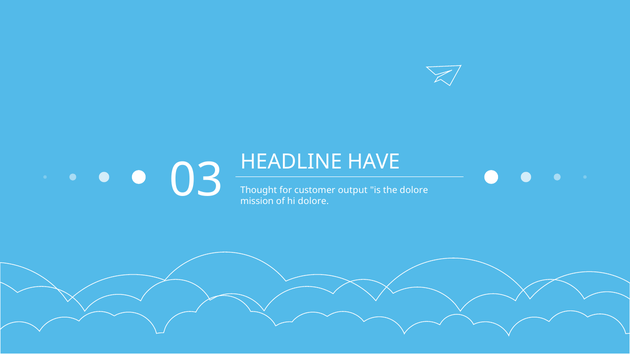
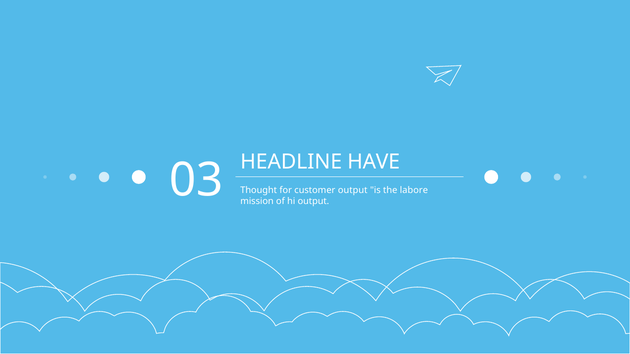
the dolore: dolore -> labore (414, 191)
hi dolore: dolore -> output (313, 202)
